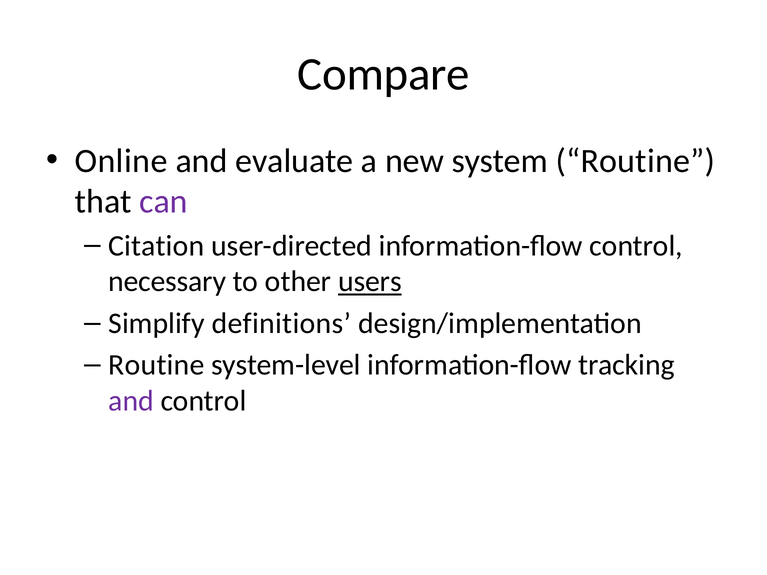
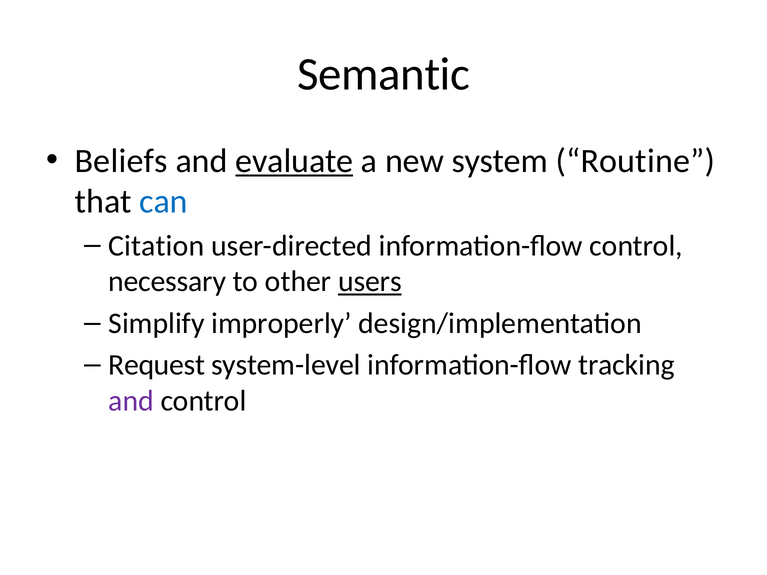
Compare: Compare -> Semantic (384, 74)
Online: Online -> Beliefs (121, 161)
evaluate underline: none -> present (294, 161)
can colour: purple -> blue (163, 202)
definitions: definitions -> improperly (281, 323)
Routine: Routine -> Request (157, 365)
